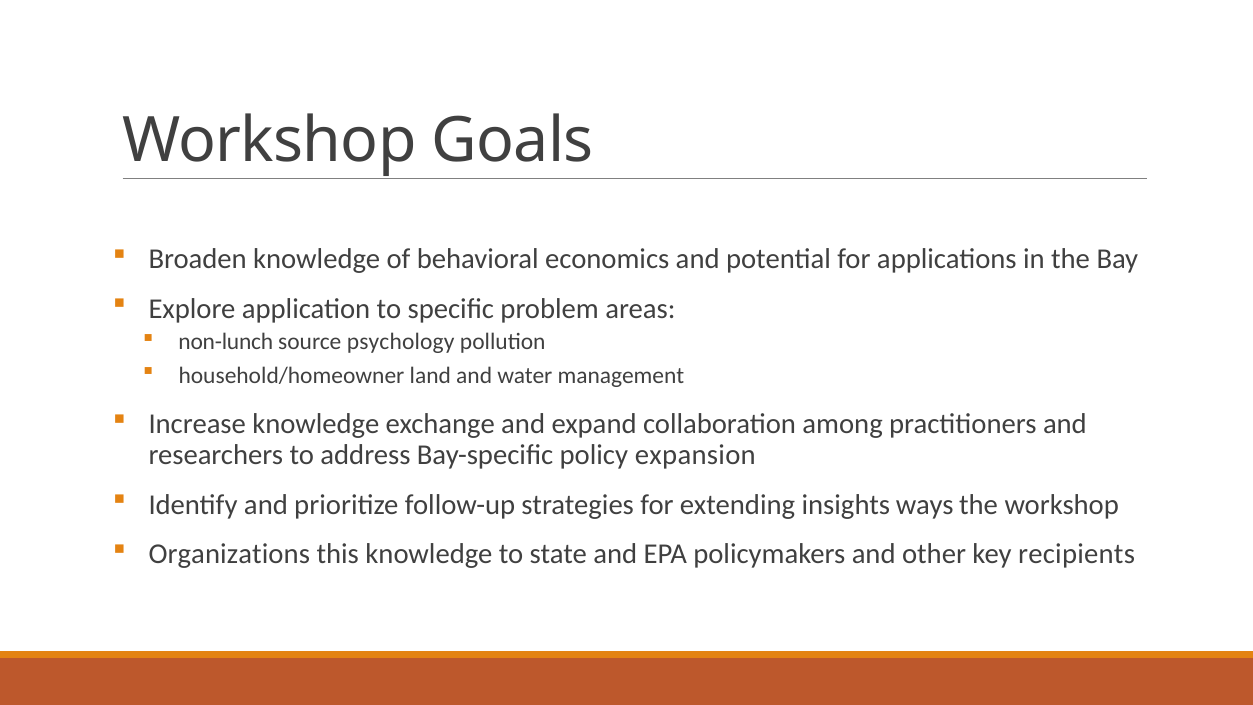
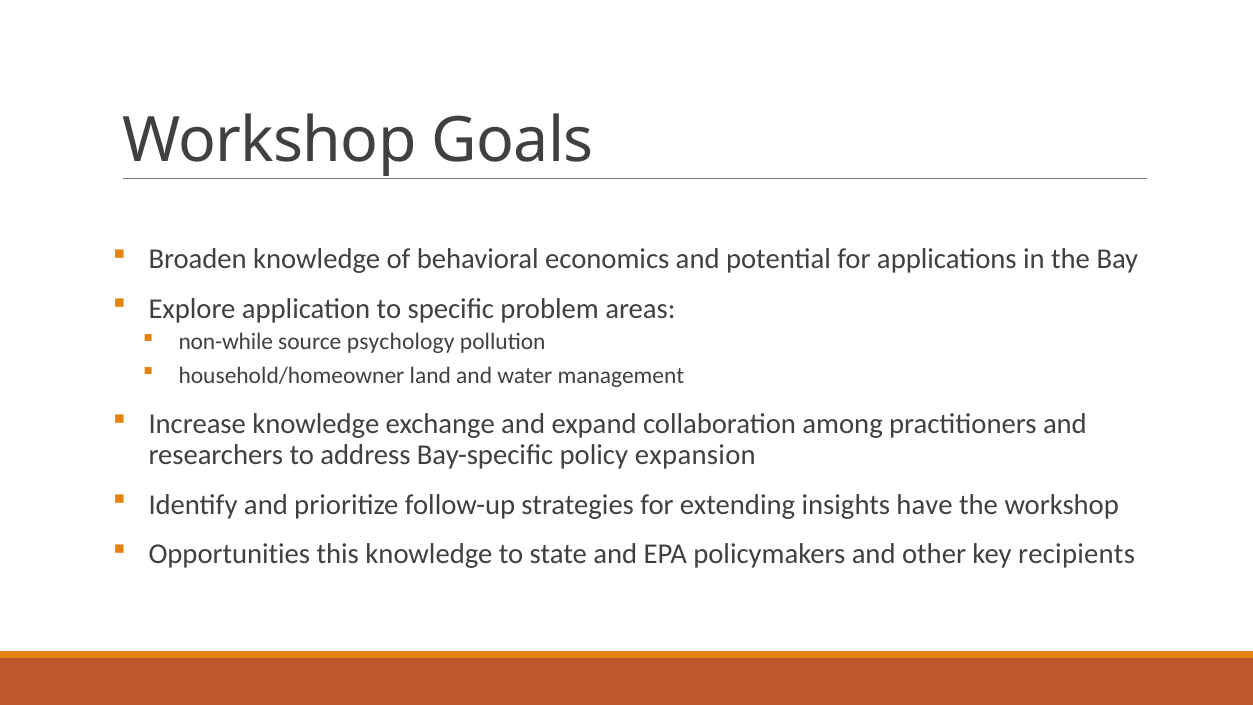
non-lunch: non-lunch -> non-while (226, 342)
ways: ways -> have (925, 504)
Organizations: Organizations -> Opportunities (229, 554)
